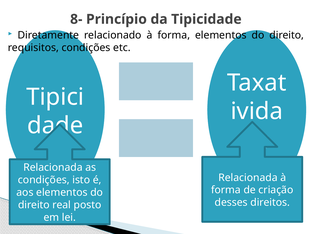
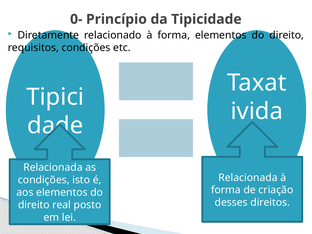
8-: 8- -> 0- (76, 19)
